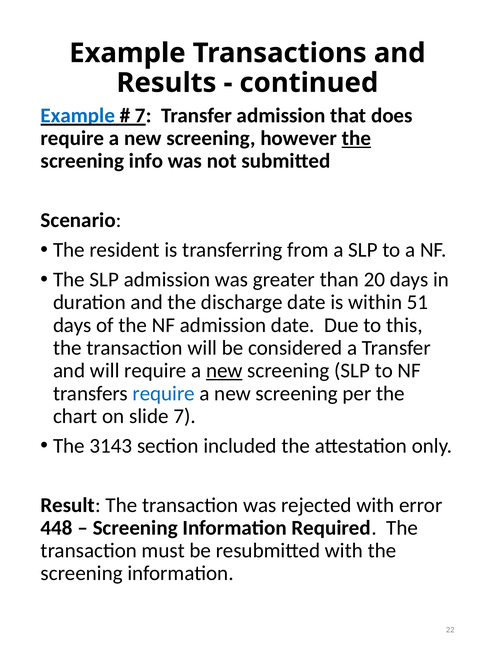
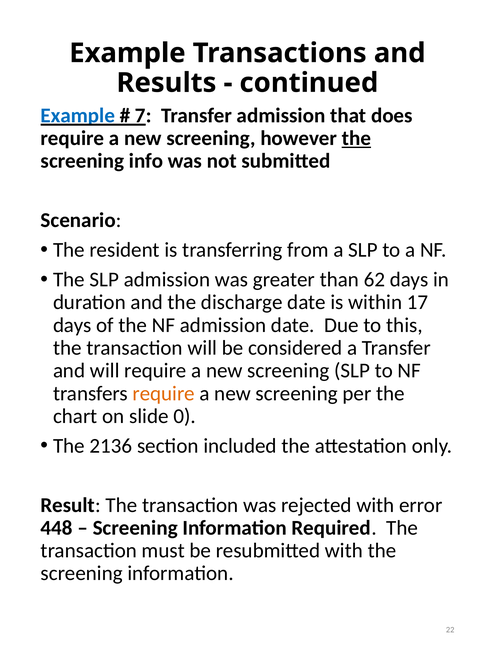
20: 20 -> 62 (374, 280)
51: 51 -> 17 (418, 302)
new underline: present -> none (224, 371)
require colour: blue -> orange (164, 393)
slide 7: 7 -> 0 (185, 416)
3143: 3143 -> 2136 (111, 446)
